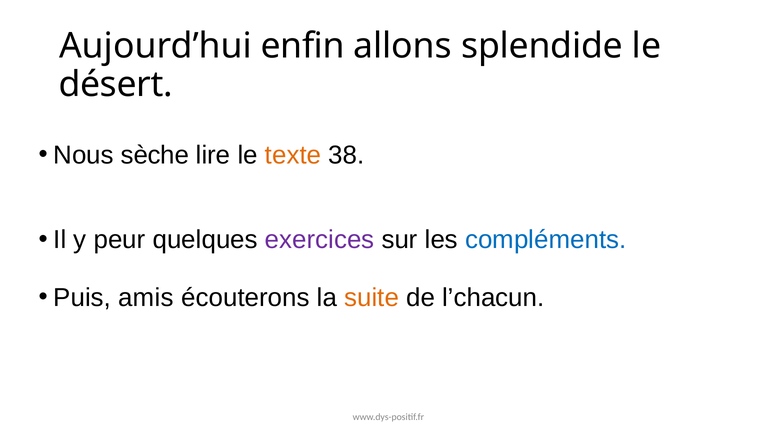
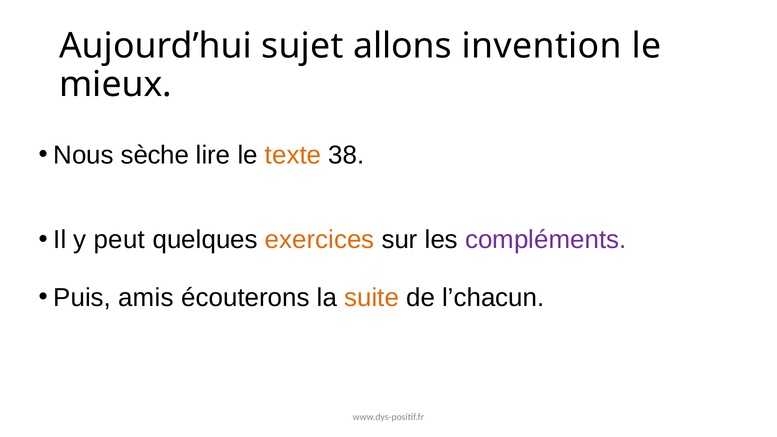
enfin: enfin -> sujet (302, 46)
splendide: splendide -> invention (542, 46)
désert: désert -> mieux (116, 84)
peur: peur -> peut (119, 240)
exercices colour: purple -> orange (320, 240)
compléments colour: blue -> purple (546, 240)
